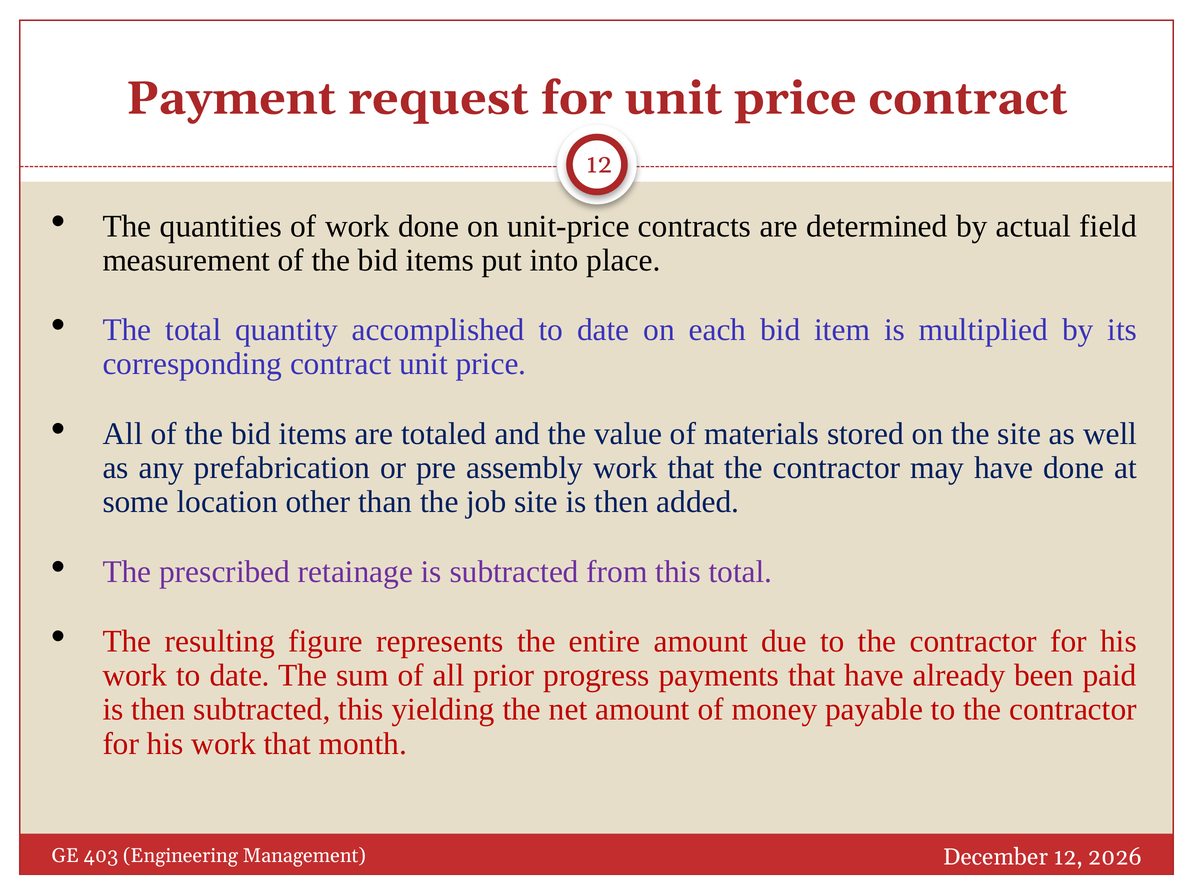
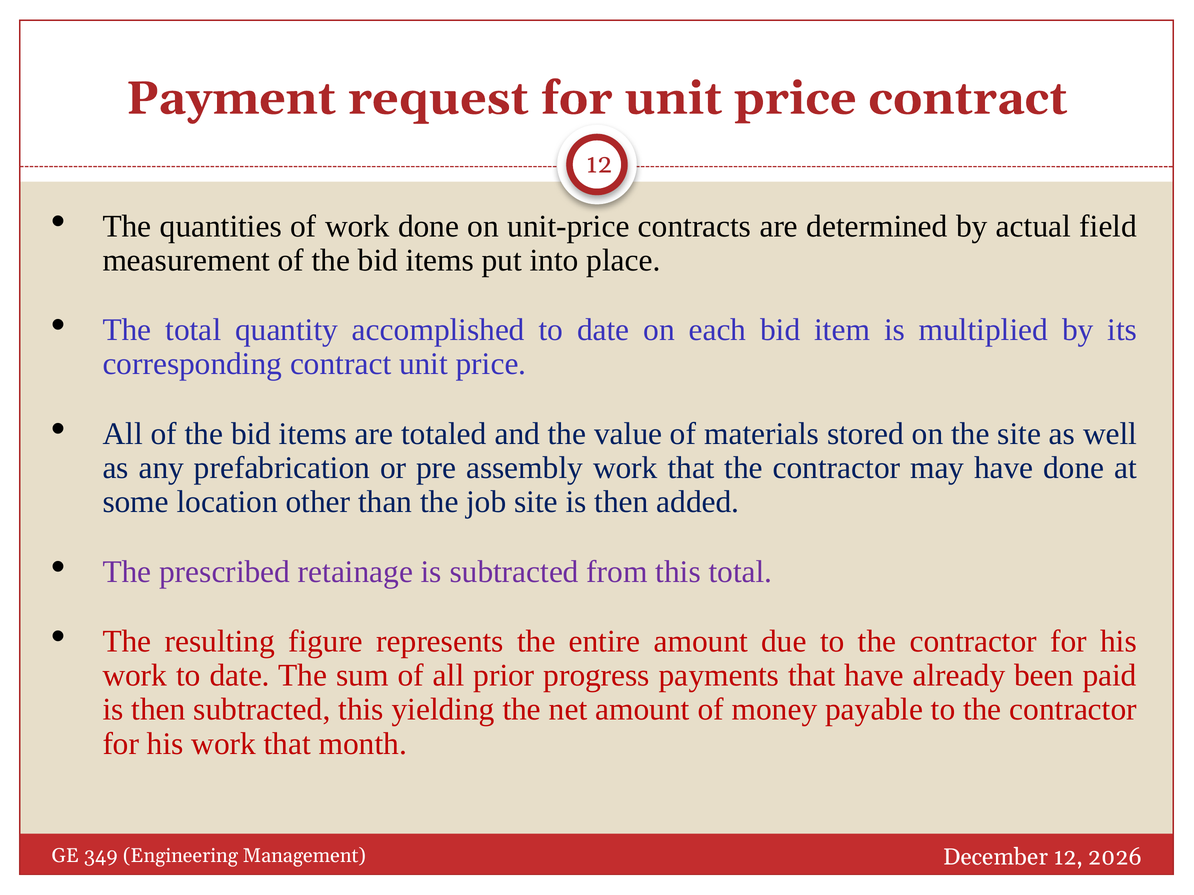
403: 403 -> 349 (101, 856)
